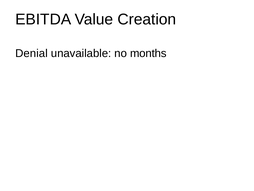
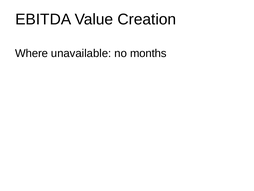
Denial: Denial -> Where (32, 53)
